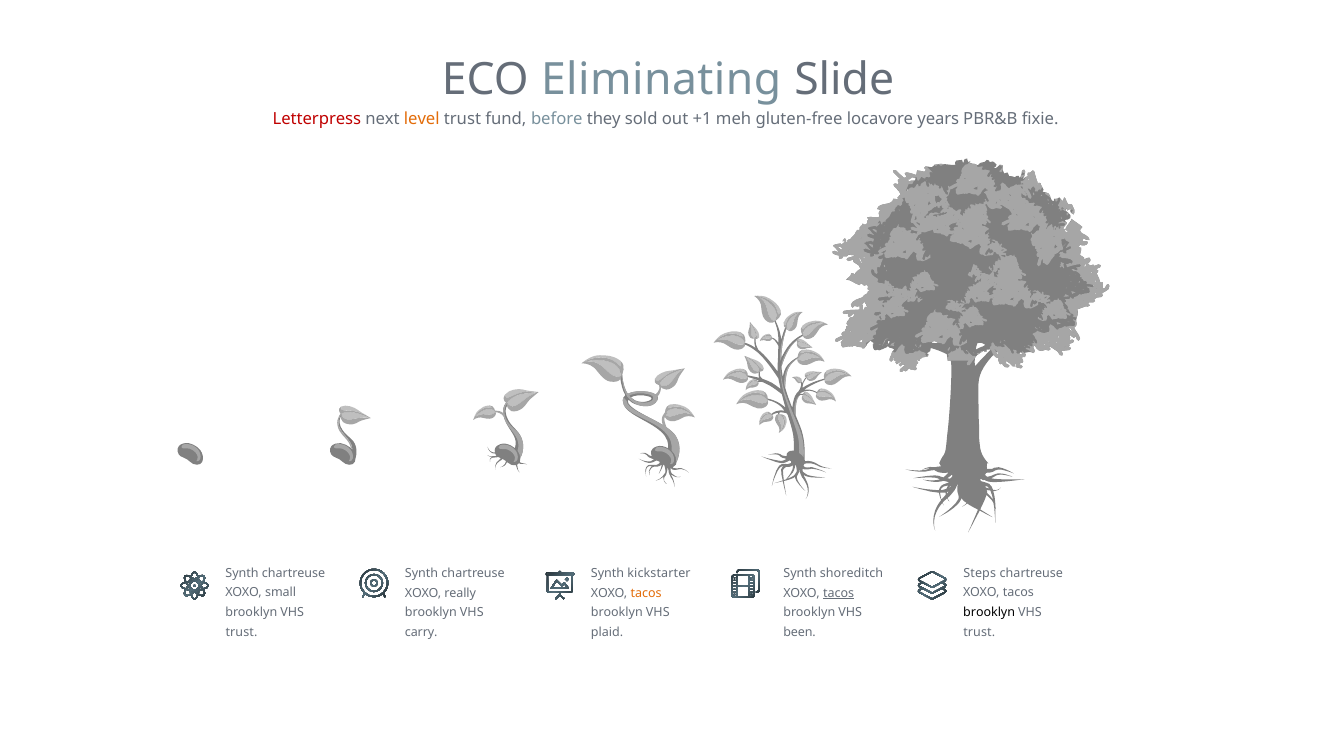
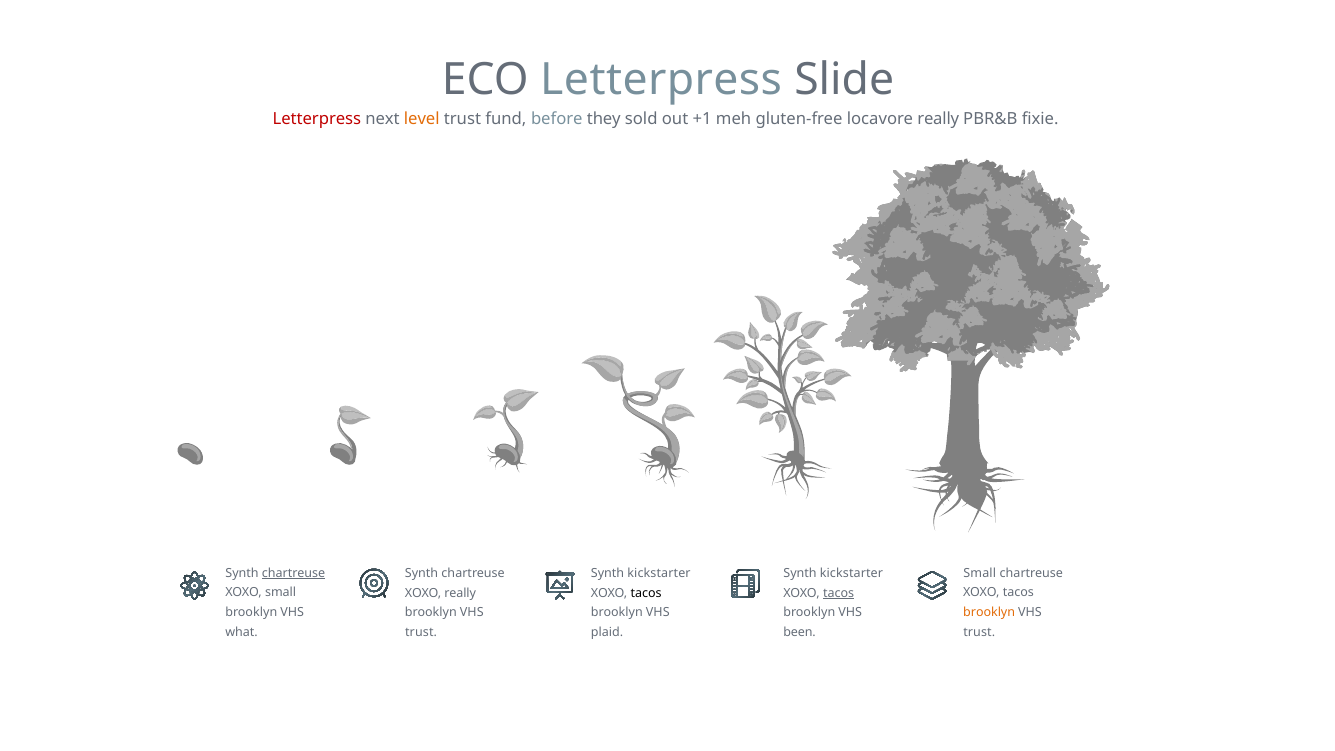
ECO Eliminating: Eliminating -> Letterpress (661, 79)
locavore years: years -> really (938, 119)
chartreuse underline: none -> present (294, 573)
Steps: Steps -> Small (980, 573)
shoreditch: shoreditch -> kickstarter (851, 574)
tacos colour: orange -> black (646, 593)
brooklyn colour: black -> orange (989, 612)
trust: trust -> what (242, 632)
carry: carry -> trust (421, 632)
